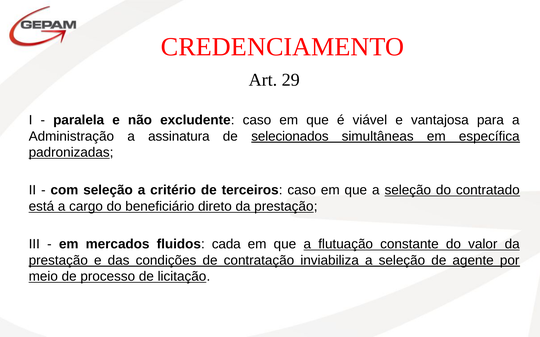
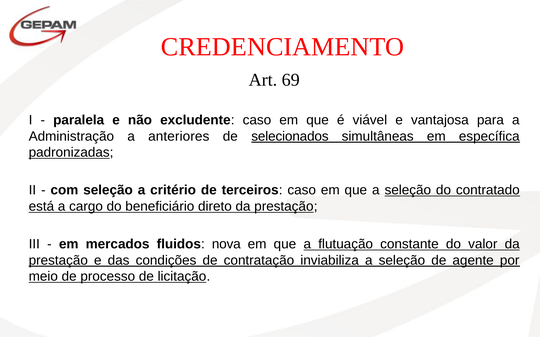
29: 29 -> 69 (291, 80)
assinatura: assinatura -> anteriores (179, 136)
cada: cada -> nova (226, 244)
